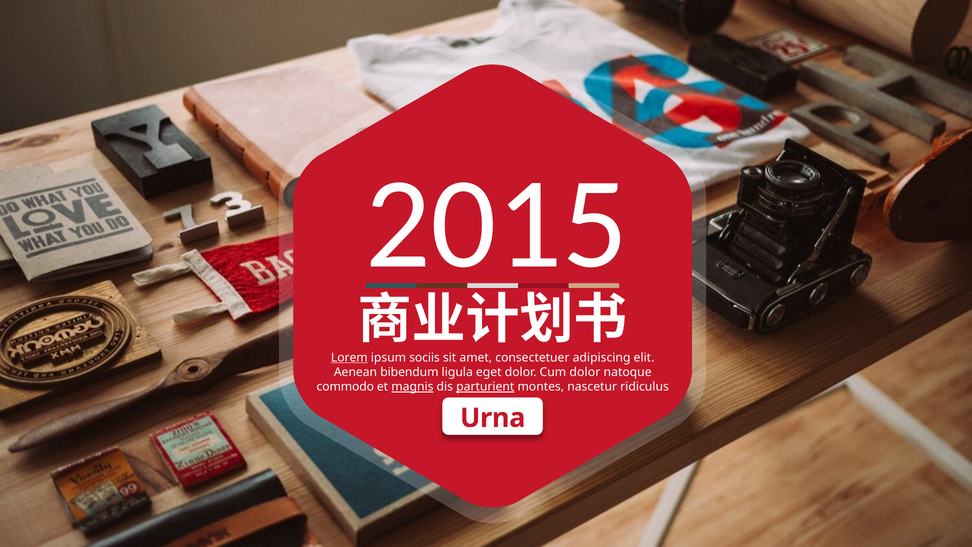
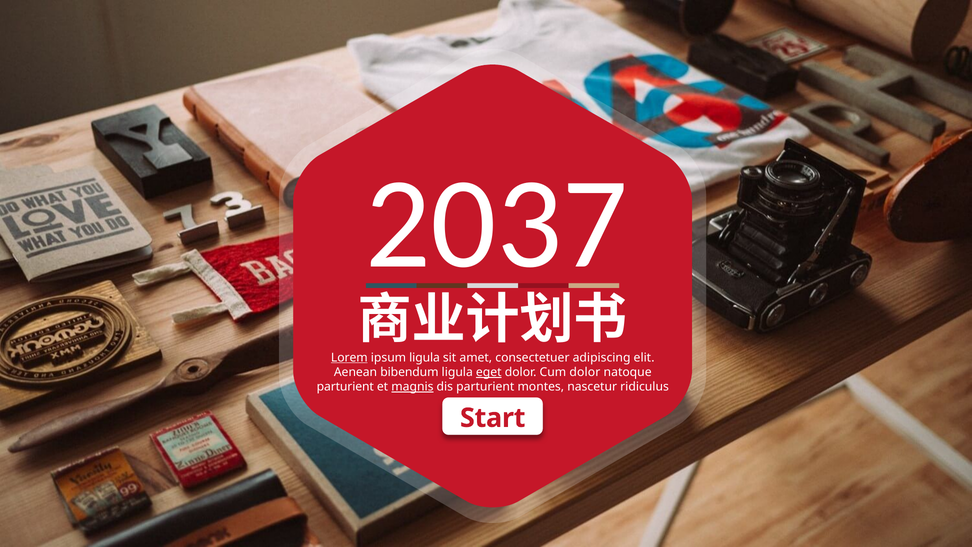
2015: 2015 -> 2037 (497, 224)
ipsum sociis: sociis -> ligula (425, 357)
eget underline: none -> present (489, 372)
commodo: commodo -> parturient (345, 387)
parturient underline: present -> none (485, 387)
Urna: Urna -> Start (493, 418)
